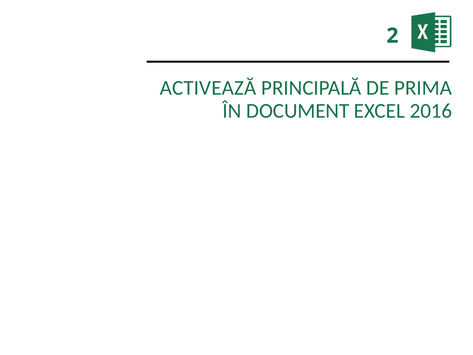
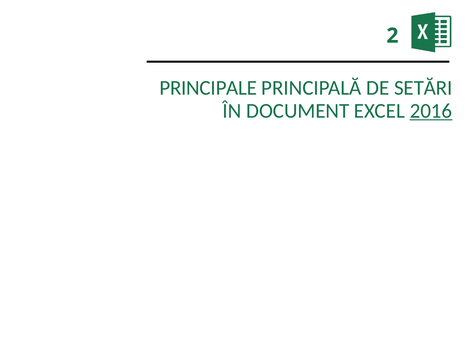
ACTIVEAZĂ: ACTIVEAZĂ -> PRINCIPALE (208, 88)
PRIMA: PRIMA -> SETĂRI (423, 88)
2016 underline: none -> present (431, 111)
